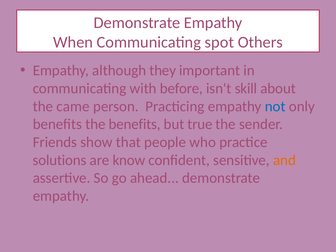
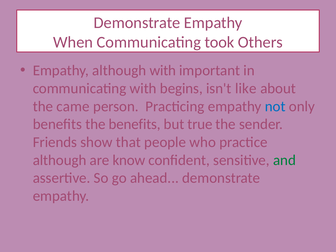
spot: spot -> took (219, 42)
although they: they -> with (163, 70)
before: before -> begins (181, 88)
skill: skill -> like (246, 88)
solutions: solutions -> although (60, 160)
and colour: orange -> green (284, 160)
